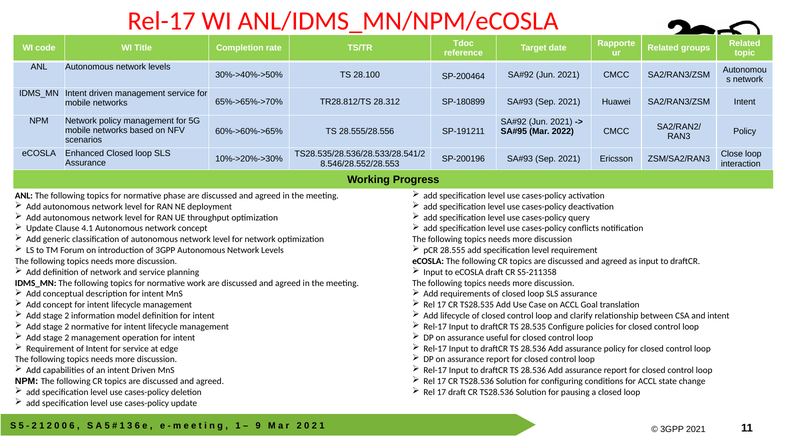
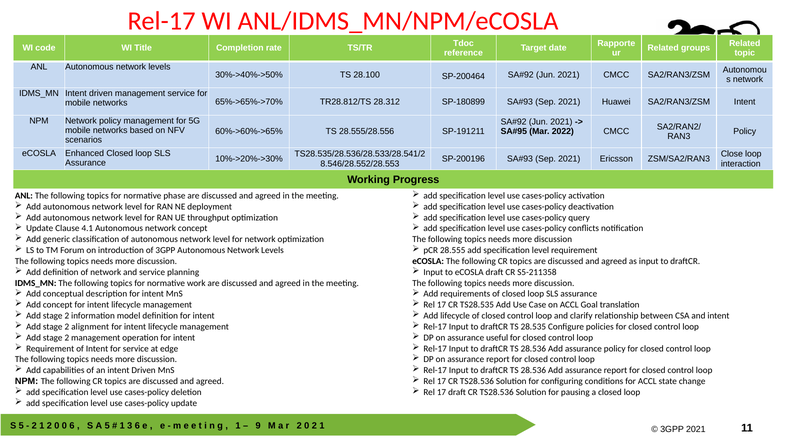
2 normative: normative -> alignment (90, 327)
